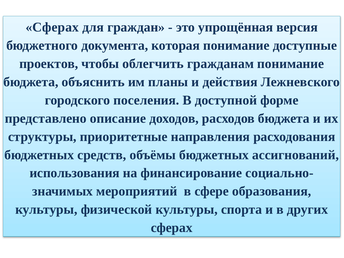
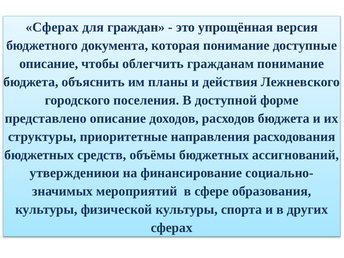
проектов: проектов -> описание (49, 64)
использования: использования -> утверждениюи (75, 173)
